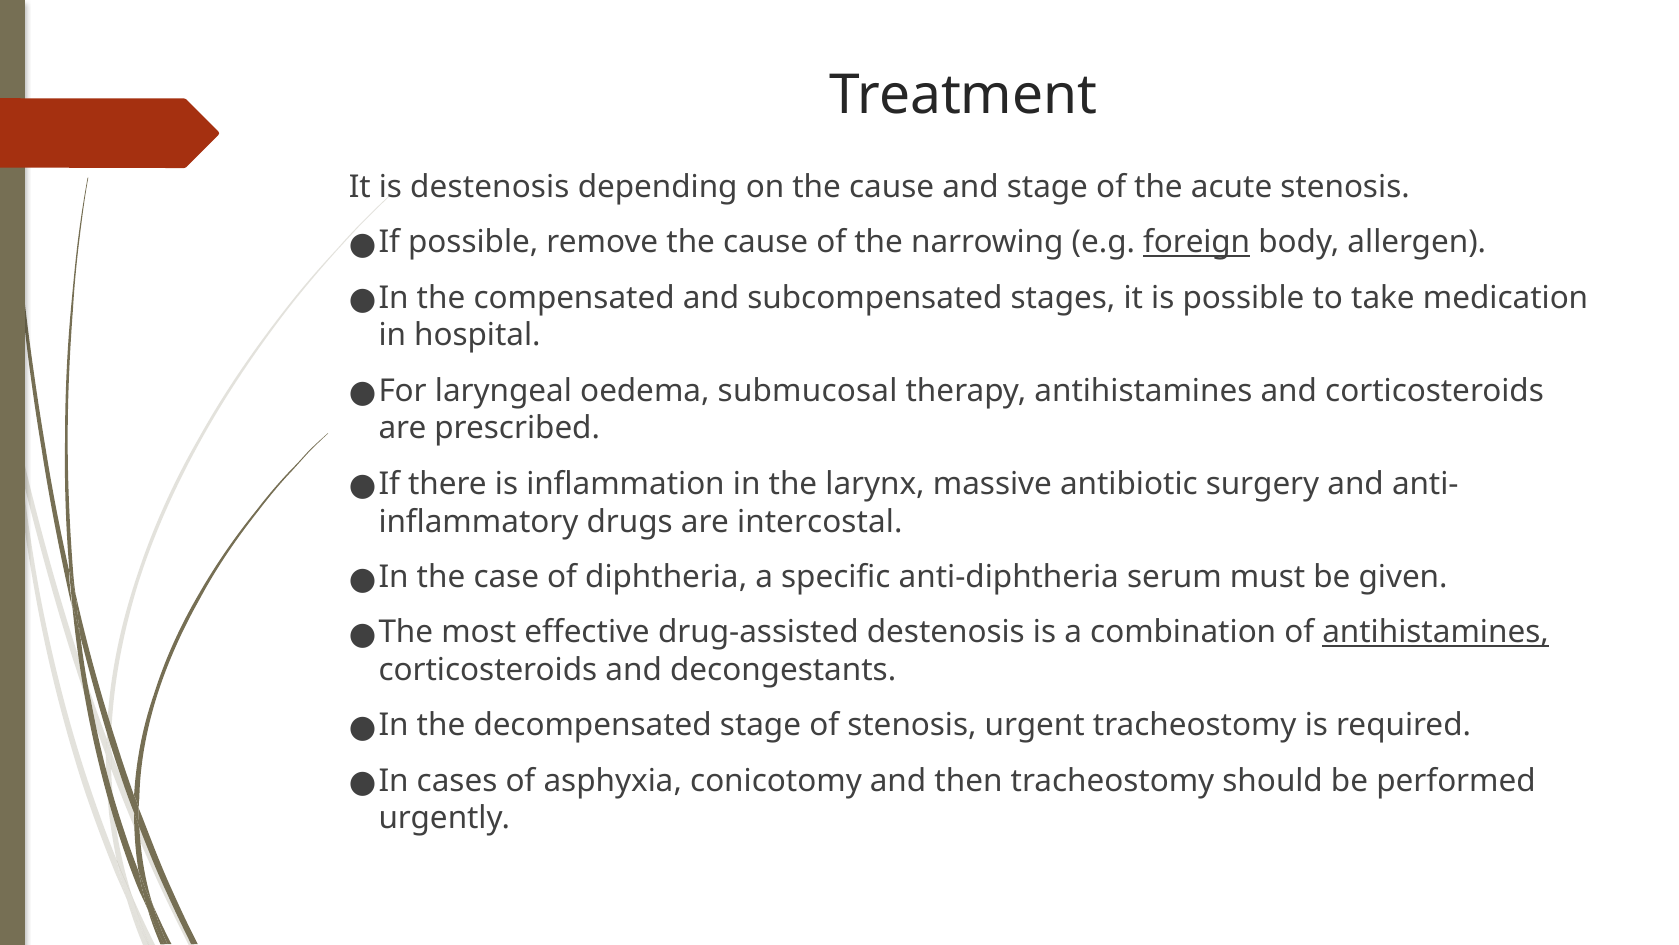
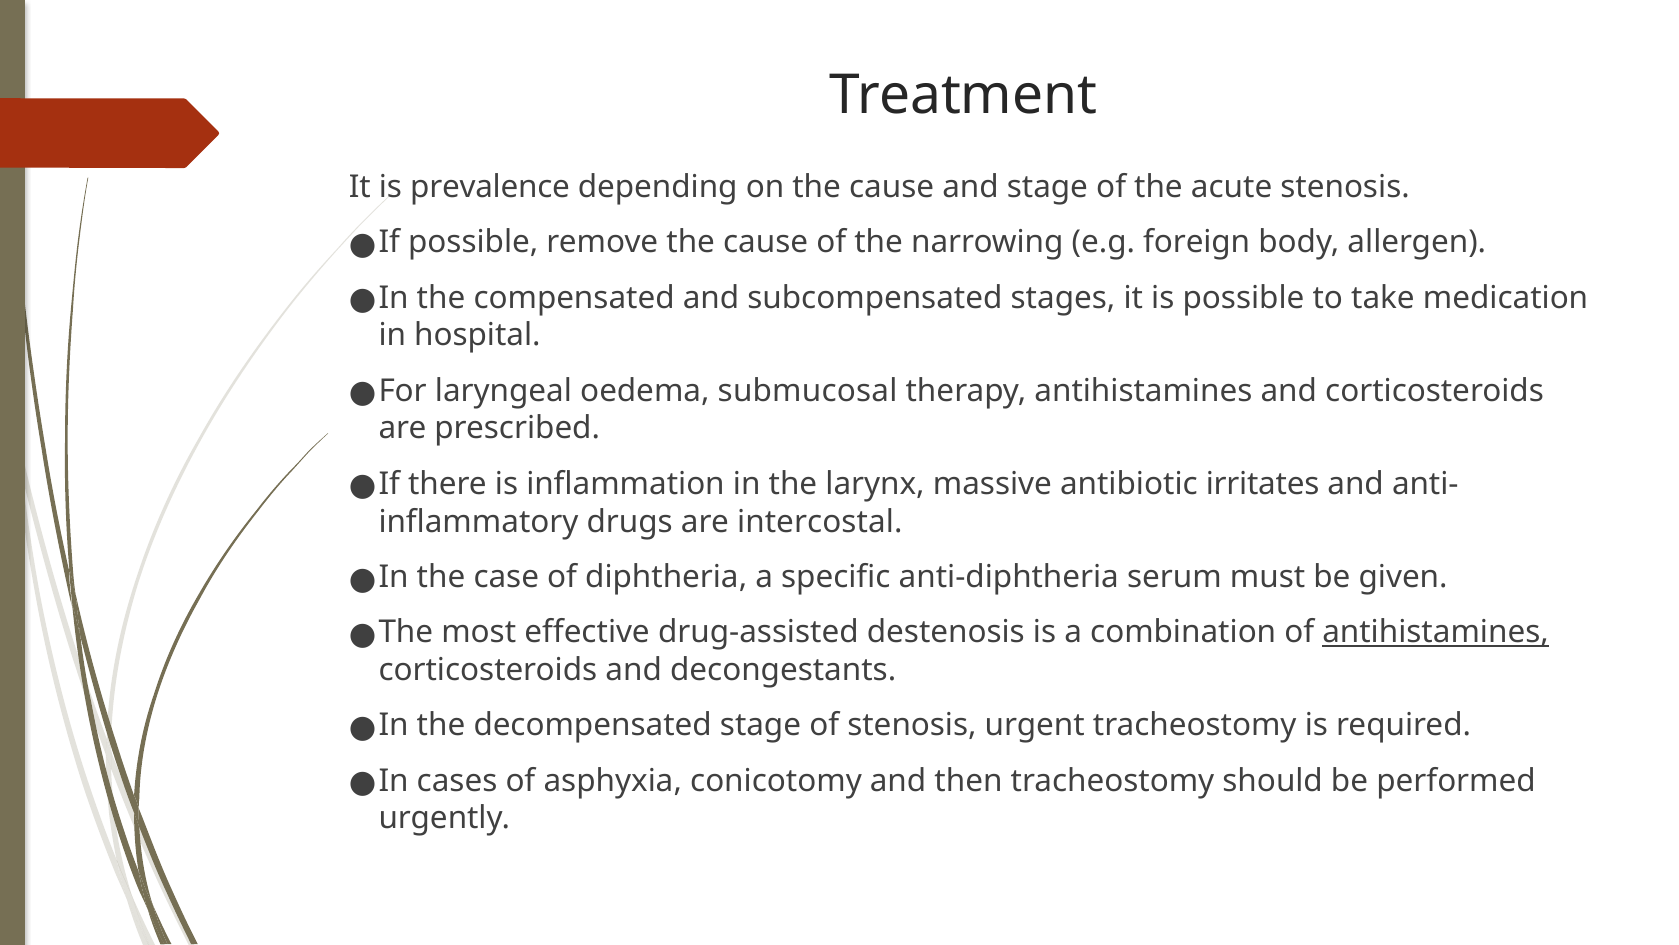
is destenosis: destenosis -> prevalence (490, 187)
foreign underline: present -> none (1197, 242)
surgery: surgery -> irritates (1263, 484)
